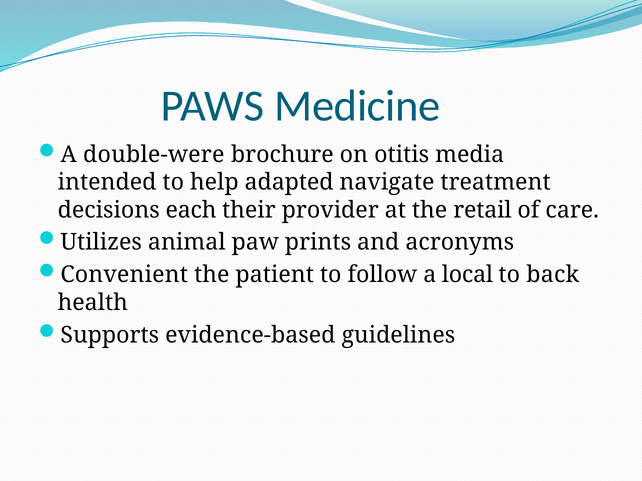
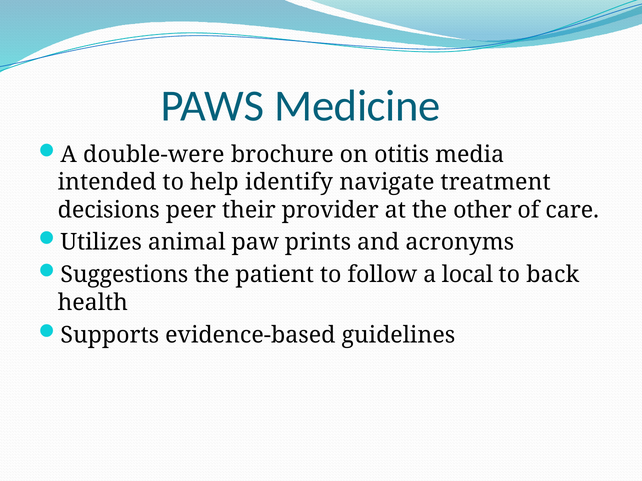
adapted: adapted -> identify (289, 182)
each: each -> peer (191, 210)
retail: retail -> other (482, 210)
Convenient: Convenient -> Suggestions (124, 275)
